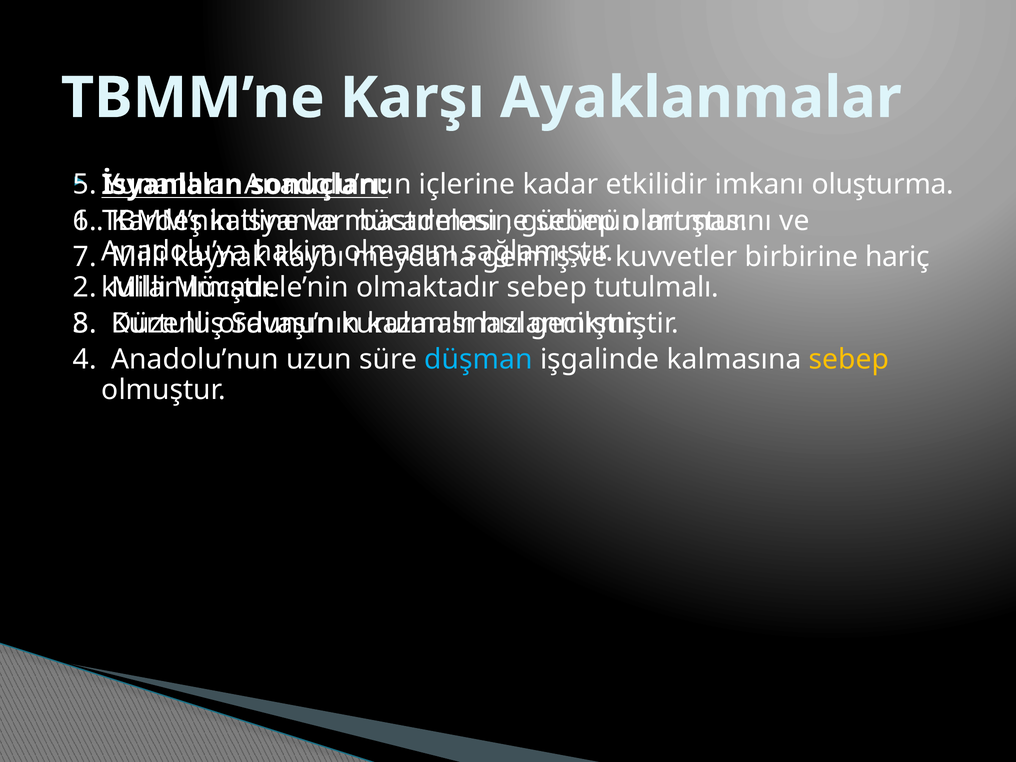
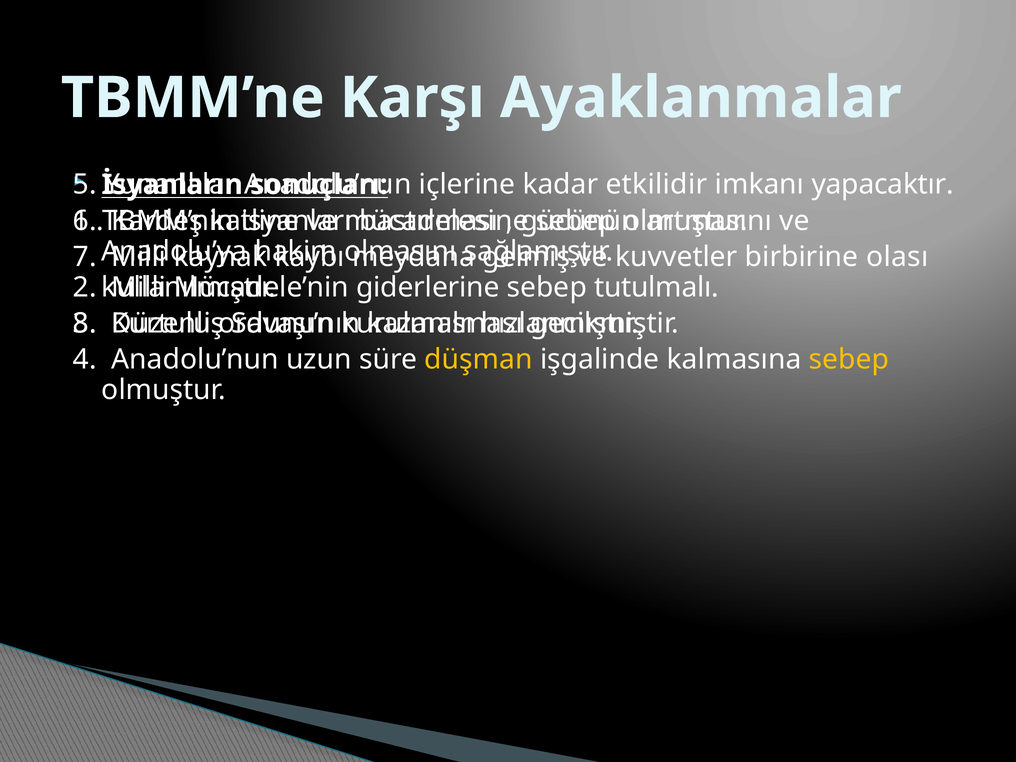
oluşturma: oluşturma -> yapacaktır (883, 185)
hariç: hariç -> olası (897, 257)
olmaktadır: olmaktadır -> giderlerine (428, 287)
düşman colour: light blue -> yellow (478, 360)
